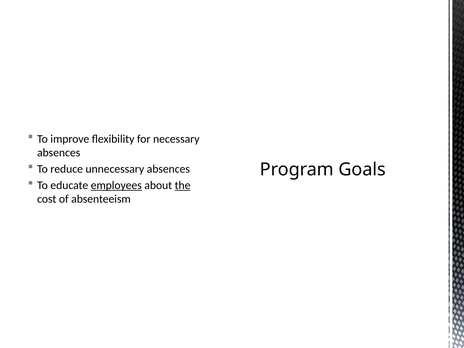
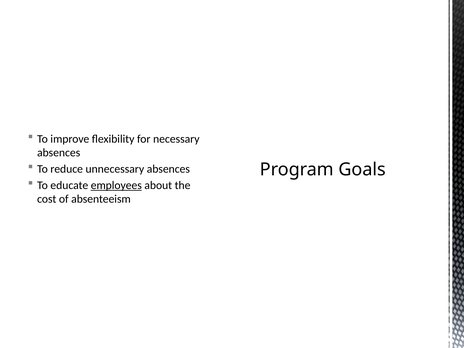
the underline: present -> none (183, 185)
